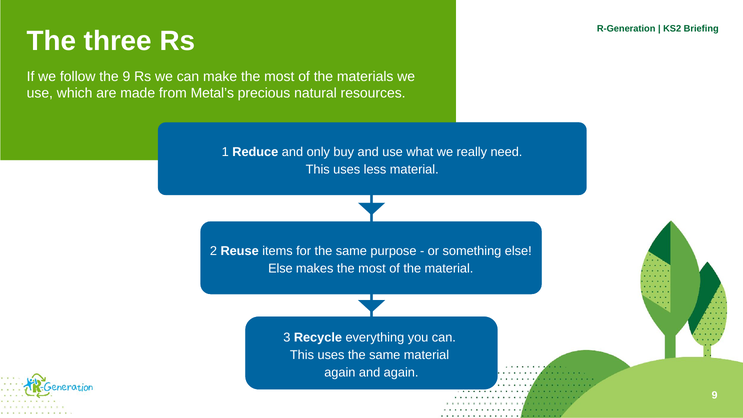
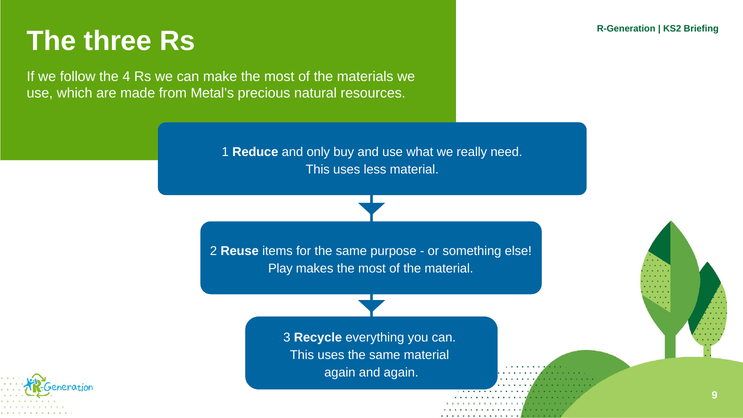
the 9: 9 -> 4 (126, 77)
Else: Else -> Play (280, 269)
